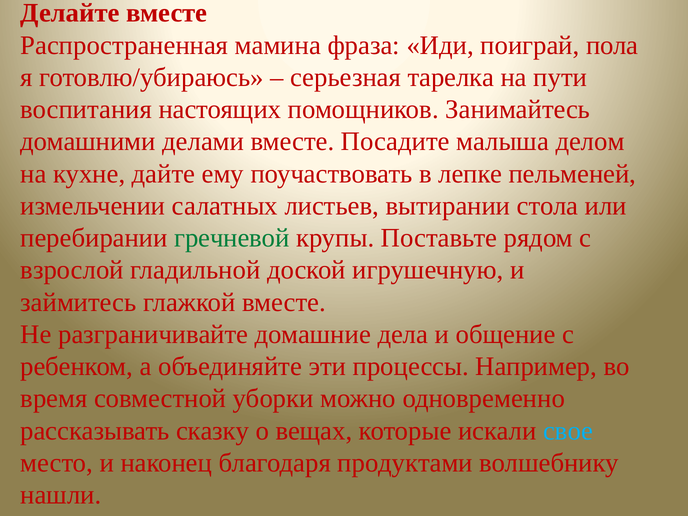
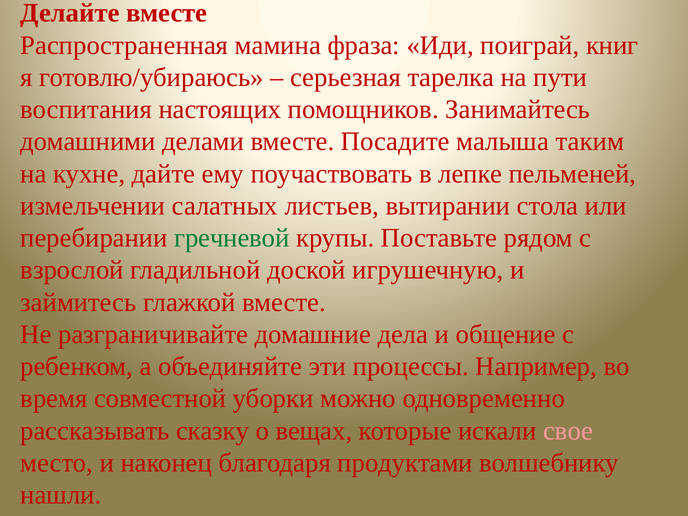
пола: пола -> книг (612, 45)
делом: делом -> таким (590, 142)
свое colour: light blue -> pink (568, 431)
